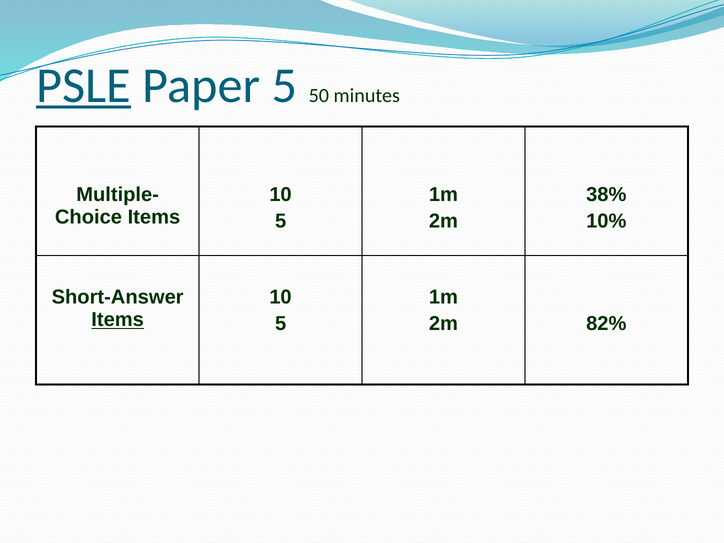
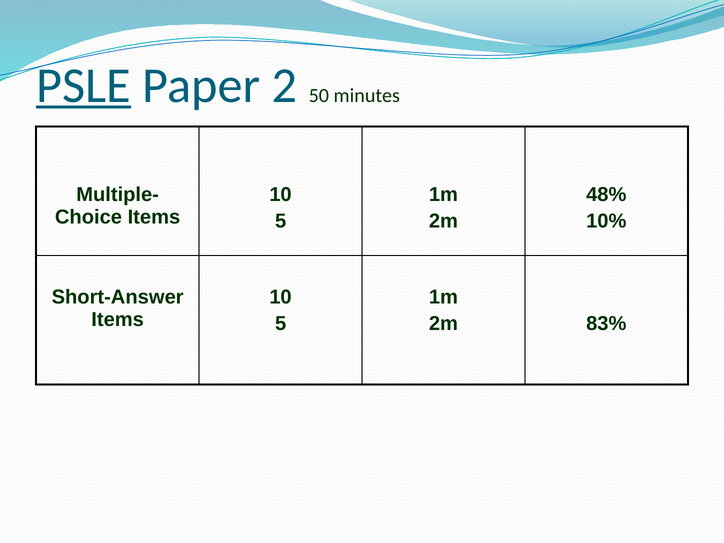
Paper 5: 5 -> 2 (284, 86)
38%: 38% -> 48% (606, 195)
Items underline: present -> none (118, 320)
82%: 82% -> 83% (606, 324)
